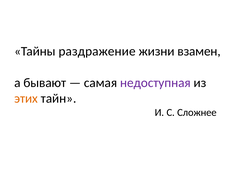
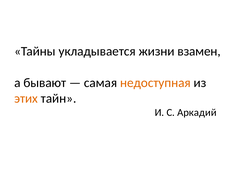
раздражение: раздражение -> укладывается (97, 51)
недоступная colour: purple -> orange (155, 83)
Сложнее: Сложнее -> Аркадий (197, 113)
